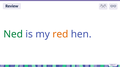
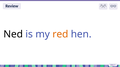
Ned colour: green -> black (13, 34)
